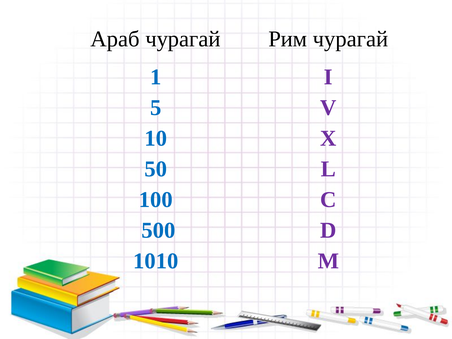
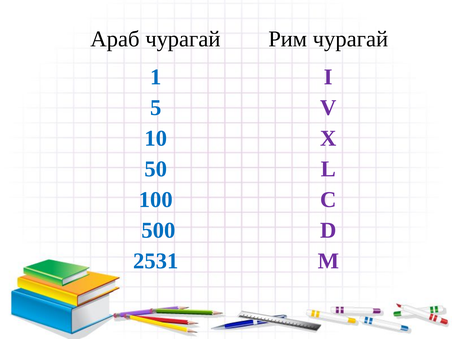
1010: 1010 -> 2531 (156, 261)
